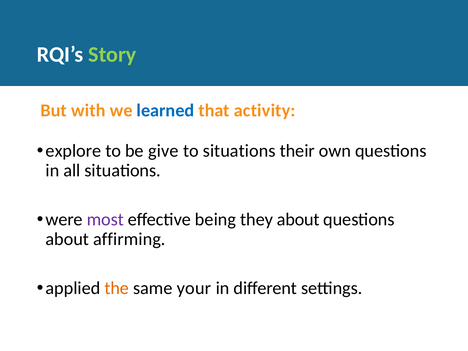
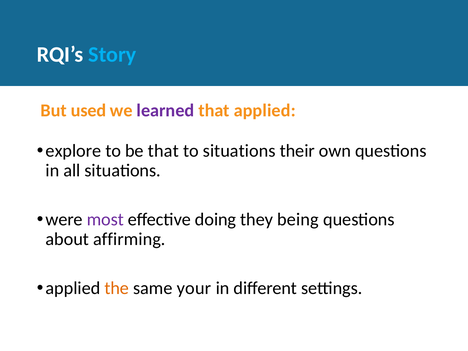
Story colour: light green -> light blue (112, 55)
with: with -> used (89, 111)
learned colour: blue -> purple (165, 111)
that activity: activity -> applied (265, 111)
be give: give -> that (163, 151)
being: being -> doing (216, 219)
they about: about -> being (298, 219)
